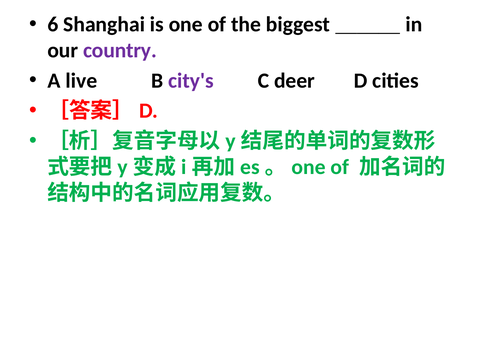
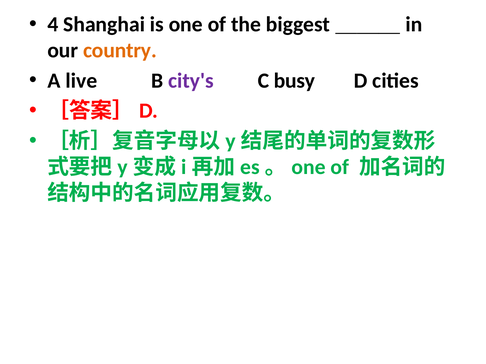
6: 6 -> 4 (53, 25)
country colour: purple -> orange (120, 50)
deer: deer -> busy (295, 81)
